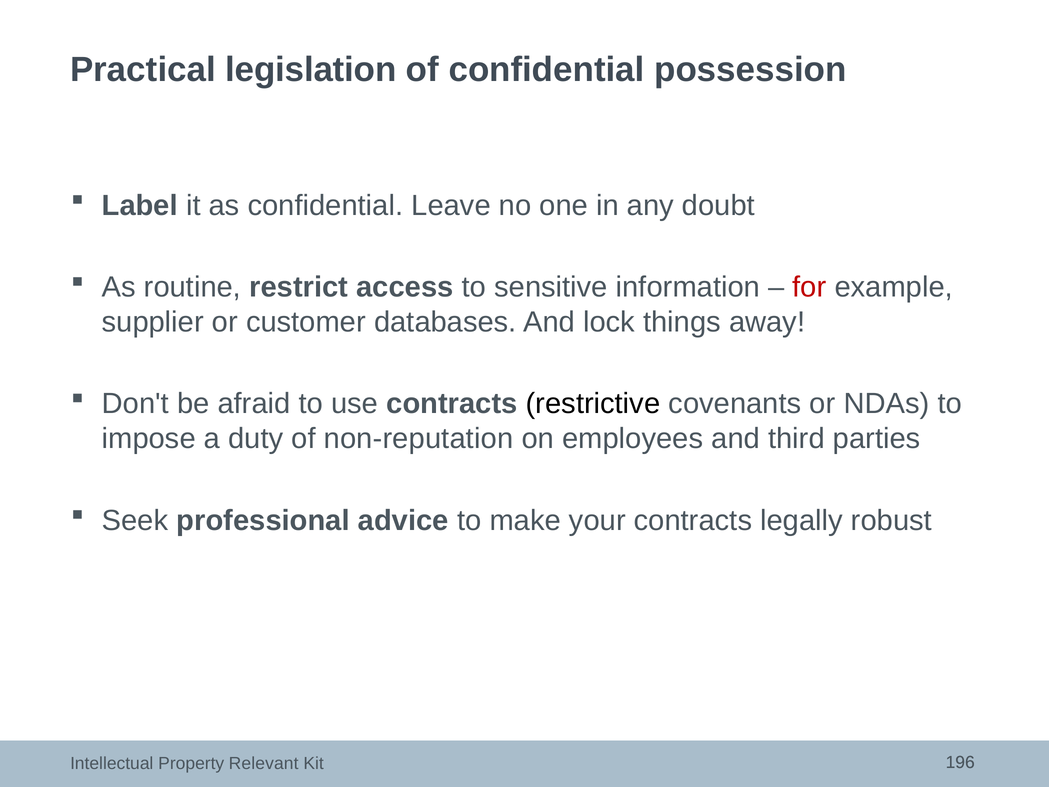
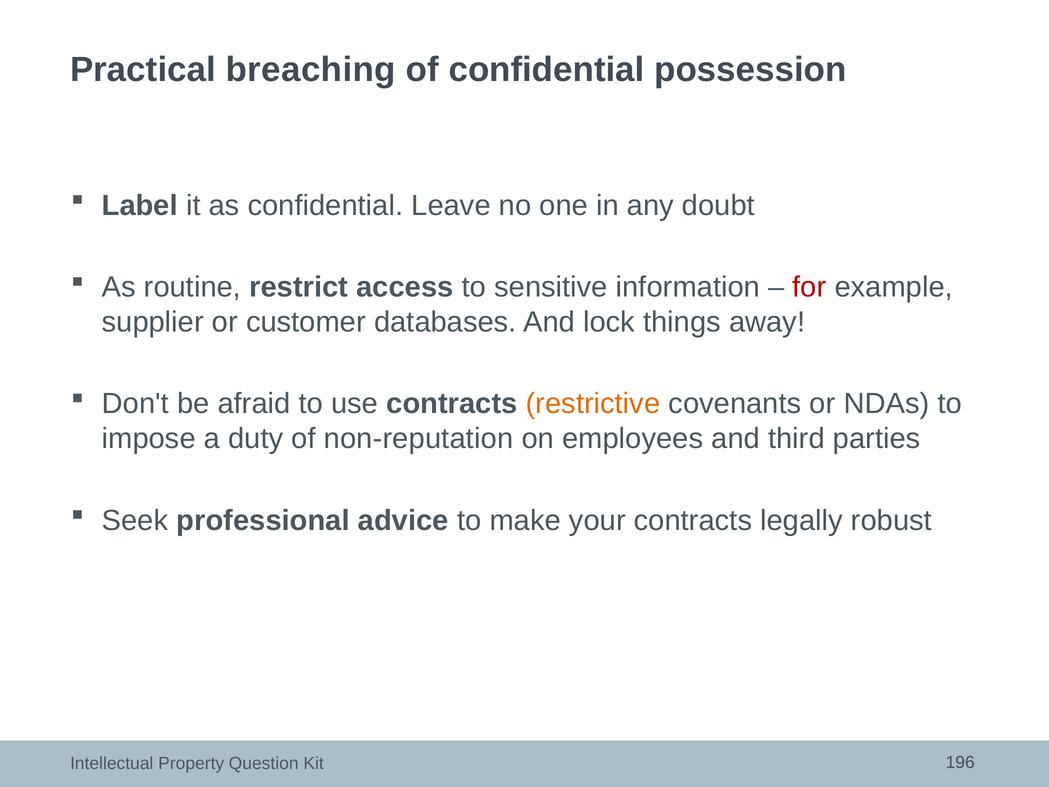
legislation: legislation -> breaching (311, 70)
restrictive colour: black -> orange (593, 404)
Relevant: Relevant -> Question (264, 763)
